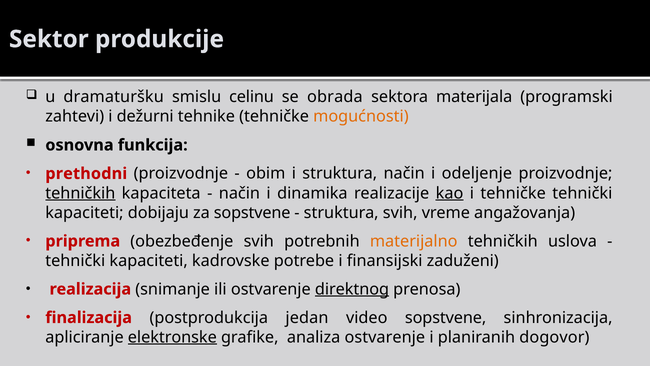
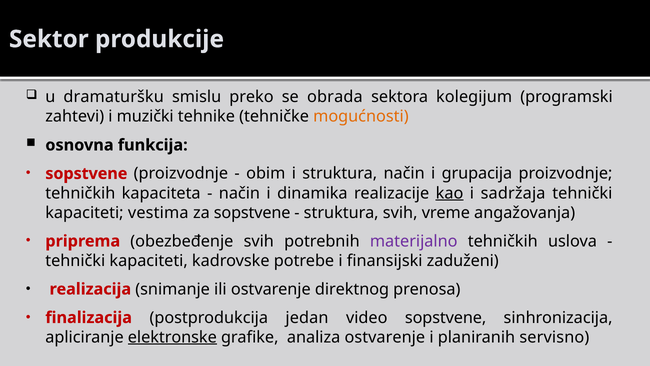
celinu: celinu -> preko (251, 97)
materijala: materijala -> kolegijum (474, 97)
dežurni: dežurni -> muzički (145, 117)
prethodni: prethodni -> sopstvene (86, 173)
odeljenje: odeljenje -> grupacija (477, 173)
tehničkih underline: present -> none (80, 193)
i tehničke: tehničke -> sadržaja (513, 193)
dobijaju: dobijaju -> vestima (158, 212)
materijalno colour: orange -> purple (414, 241)
direktnog underline: present -> none (352, 289)
dogovor: dogovor -> servisno (554, 337)
